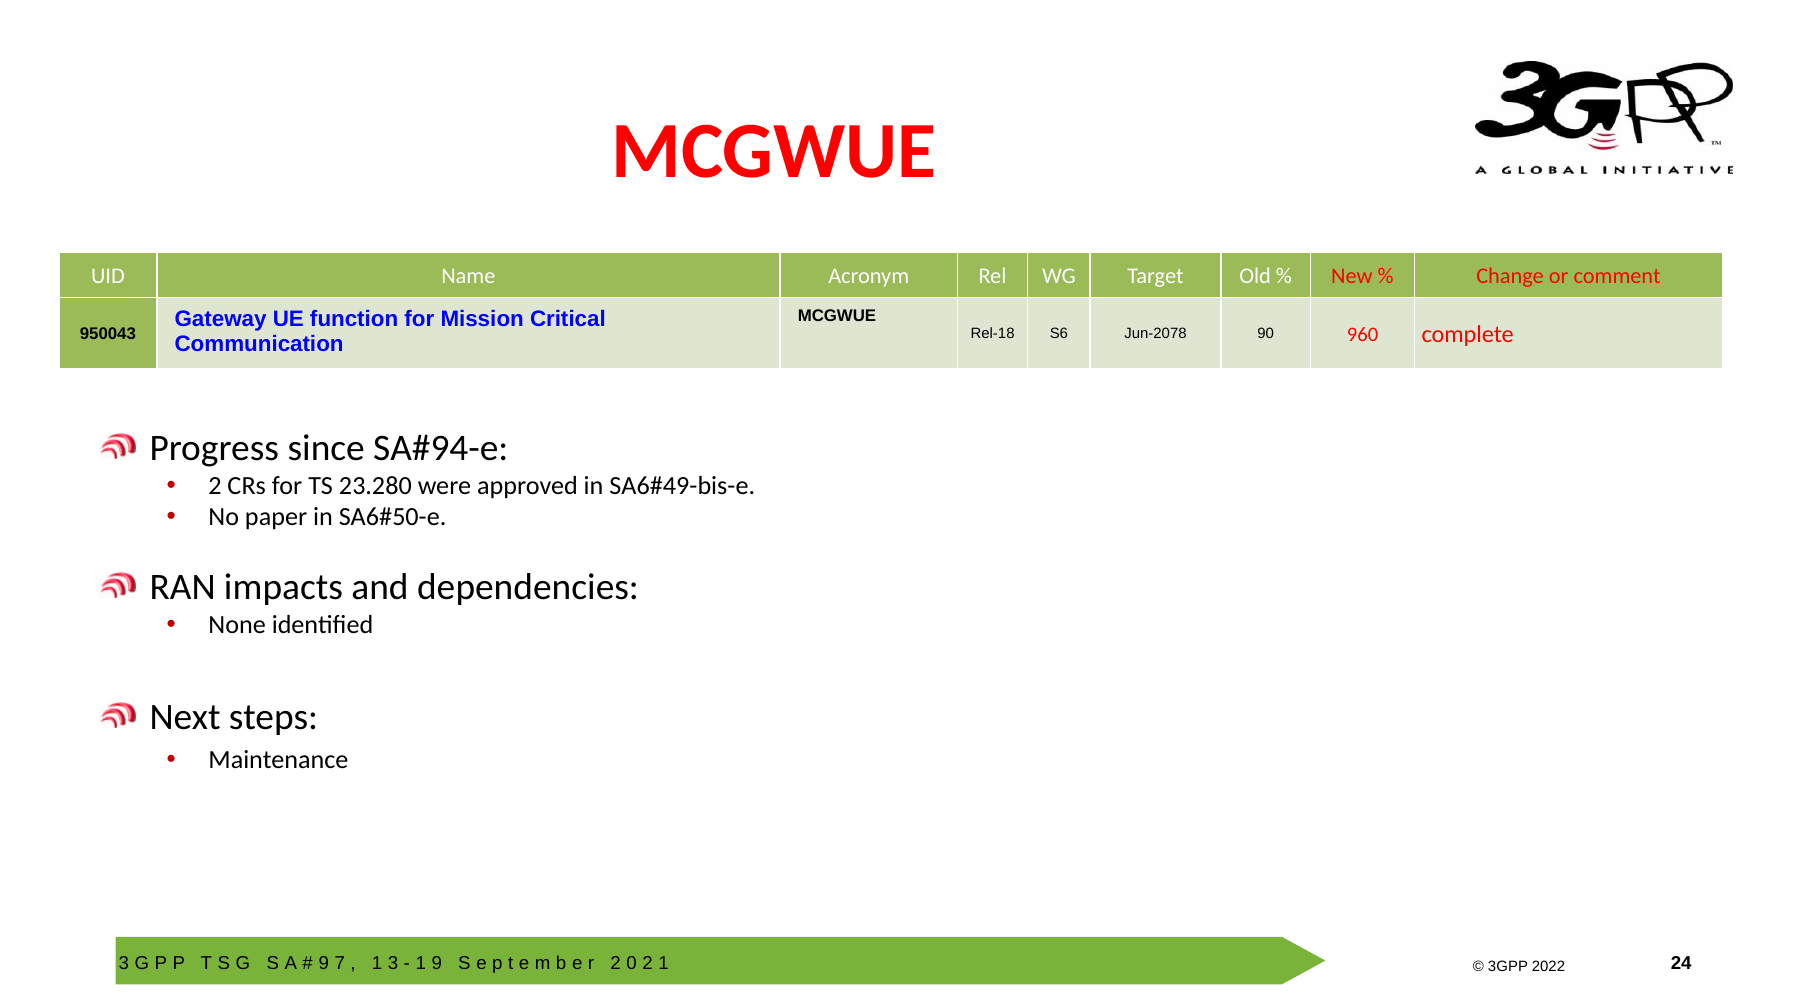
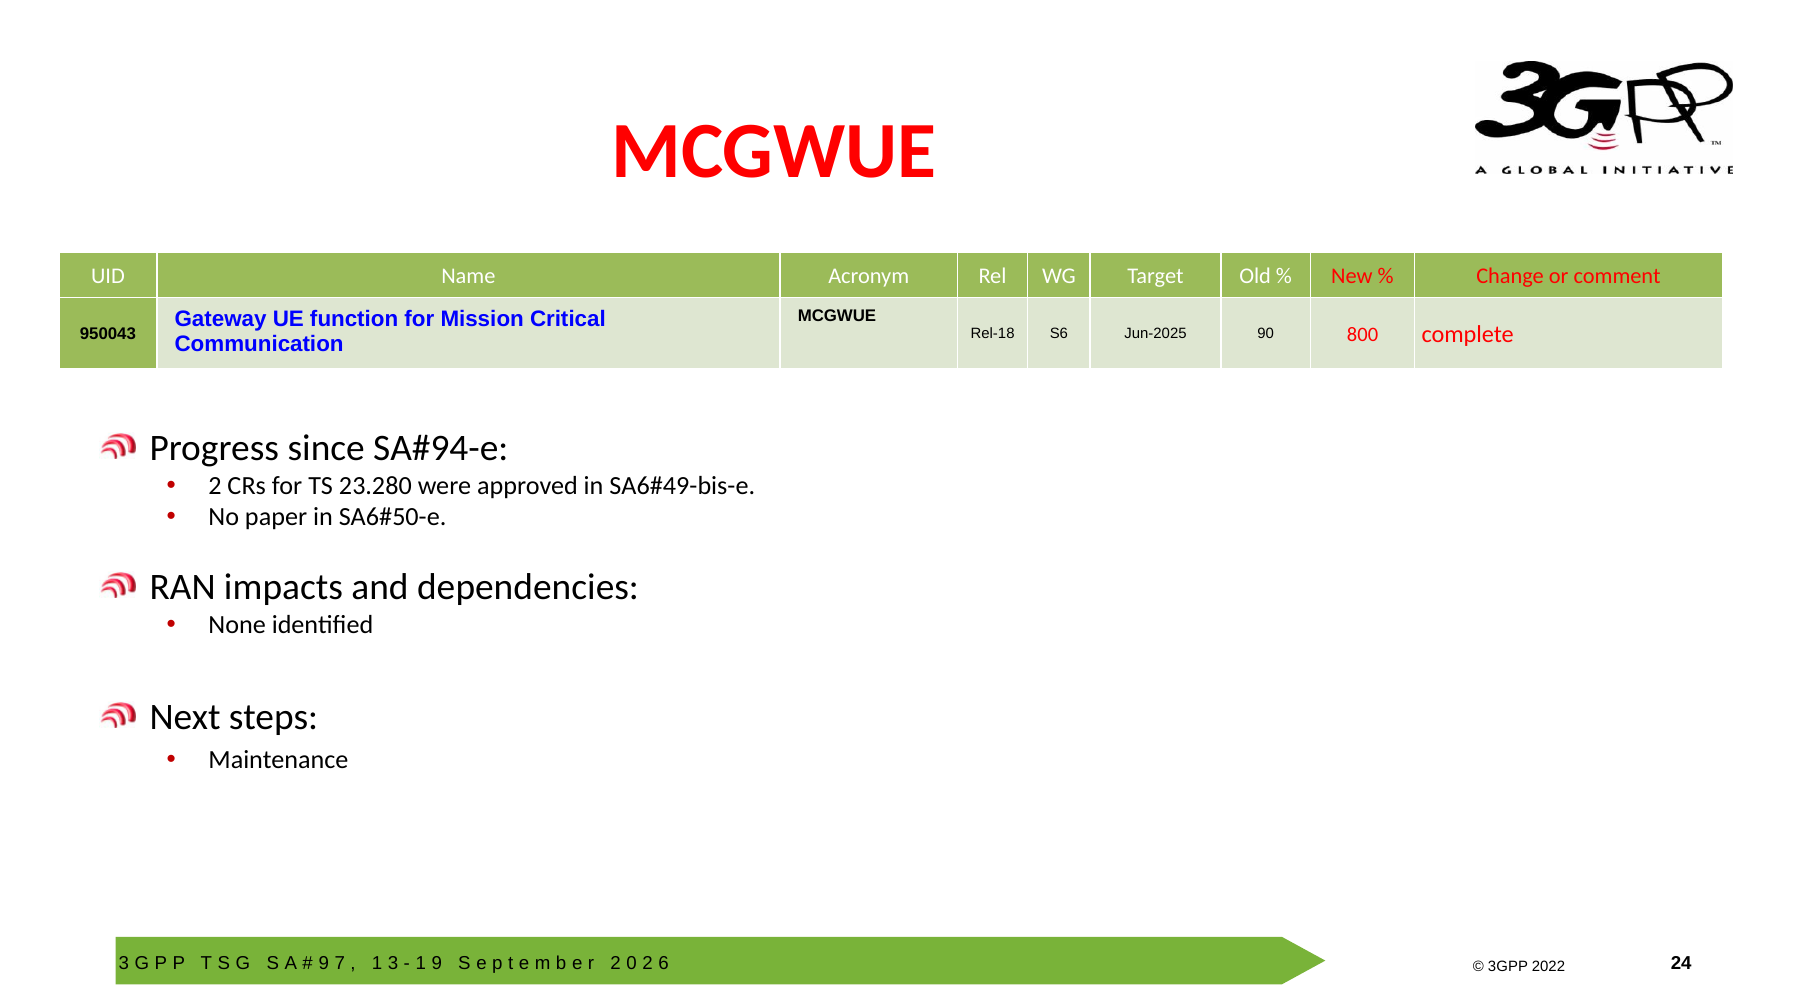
Jun-2078: Jun-2078 -> Jun-2025 (1155, 334)
960: 960 -> 800 (1363, 335)
2 1: 1 -> 6 (663, 963)
